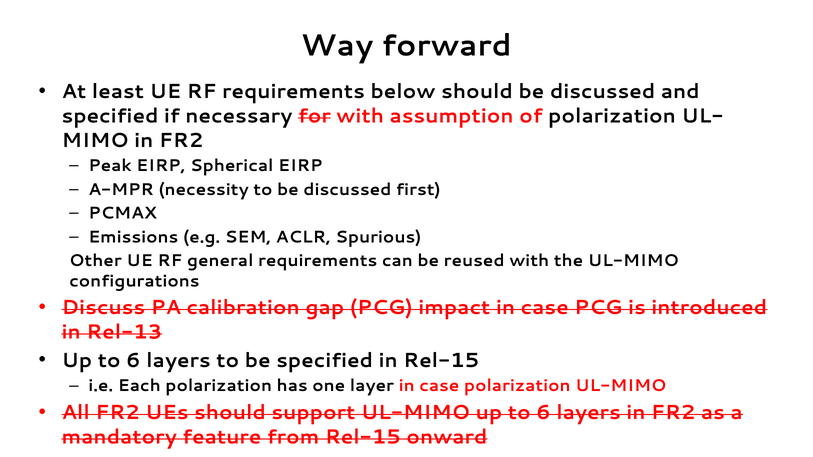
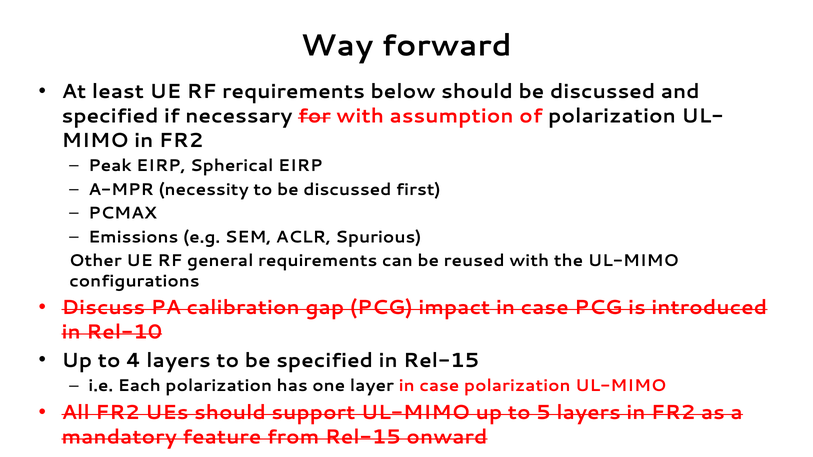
Rel-13: Rel-13 -> Rel-10 (124, 332)
6: 6 -> 4 (133, 361)
UL-MIMO up to 6: 6 -> 5 (543, 413)
